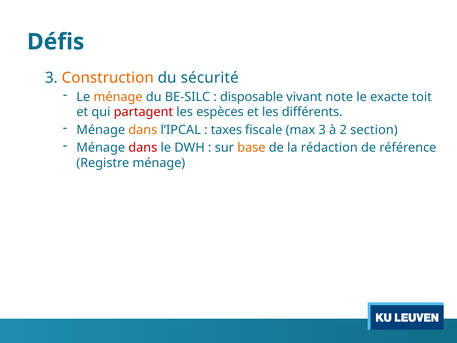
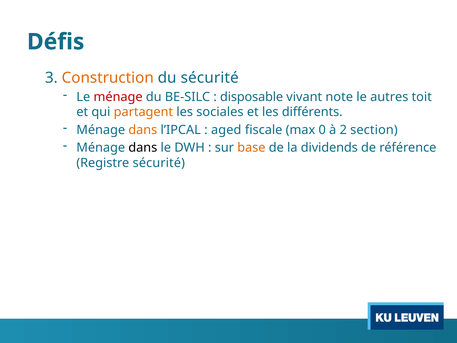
ménage colour: orange -> red (118, 97)
exacte: exacte -> autres (389, 97)
partagent colour: red -> orange (143, 112)
espèces: espèces -> sociales (220, 112)
taxes: taxes -> aged (226, 130)
max 3: 3 -> 0 (322, 130)
dans colour: red -> black (143, 148)
rédaction: rédaction -> dividends (329, 148)
Registre ménage: ménage -> sécurité (159, 163)
